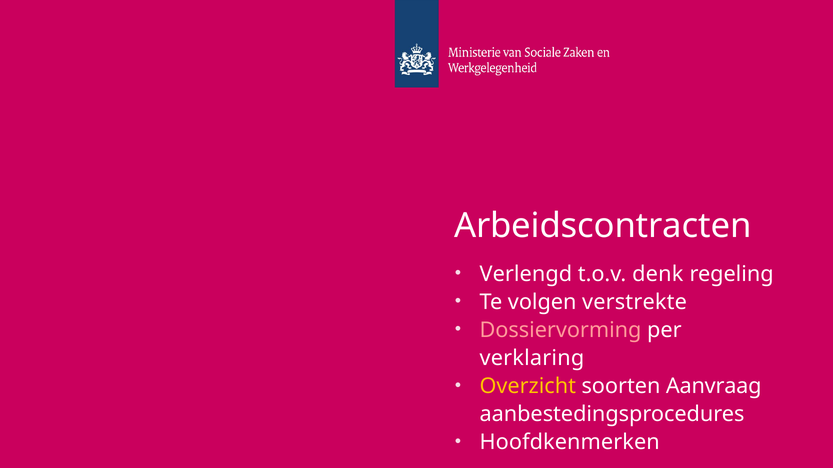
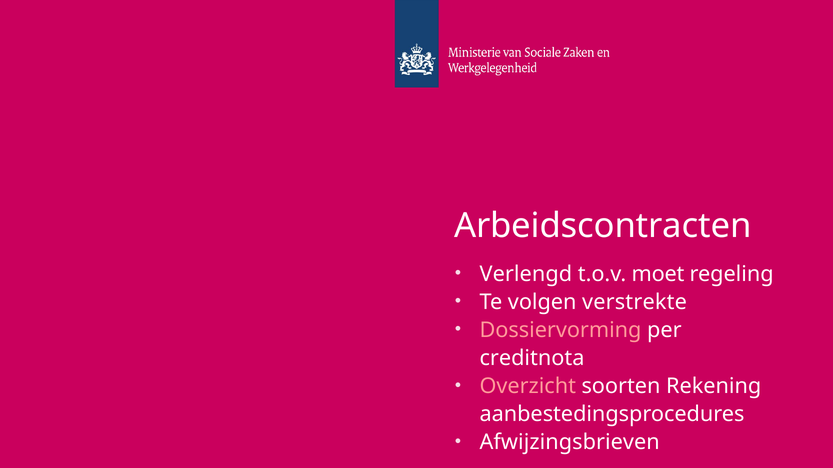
denk: denk -> moet (658, 274)
verklaring: verklaring -> creditnota (532, 358)
Overzicht colour: yellow -> pink (528, 387)
Aanvraag: Aanvraag -> Rekening (714, 387)
Hoofdkenmerken: Hoofdkenmerken -> Afwijzingsbrieven (570, 443)
